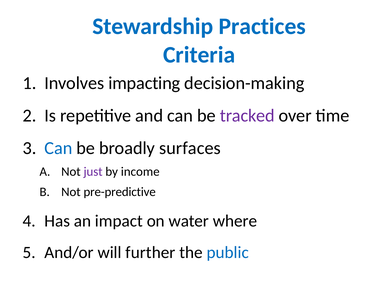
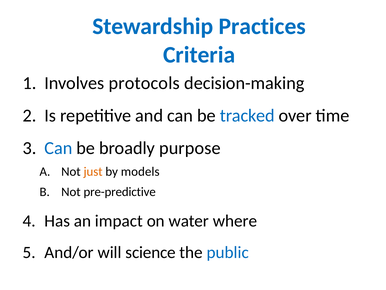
impacting: impacting -> protocols (144, 83)
tracked colour: purple -> blue (247, 115)
surfaces: surfaces -> purpose (190, 148)
just colour: purple -> orange (93, 171)
income: income -> models (140, 171)
further: further -> science (151, 252)
